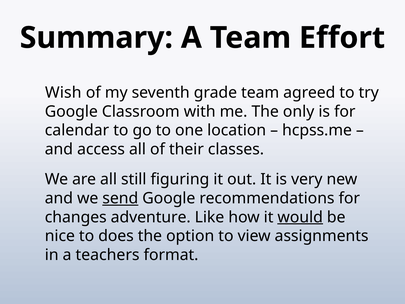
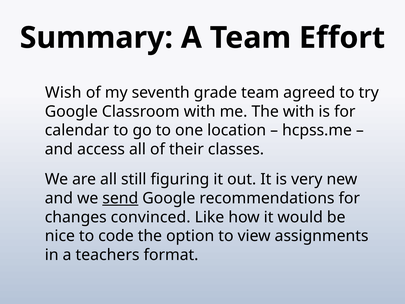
The only: only -> with (299, 111)
adventure: adventure -> convinced (151, 217)
would underline: present -> none (300, 217)
does: does -> code (116, 236)
